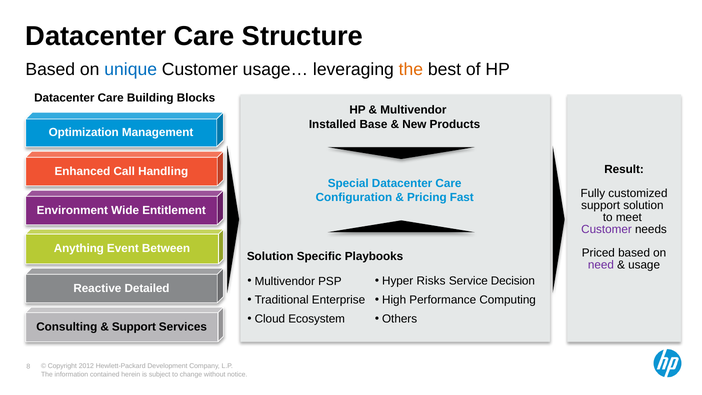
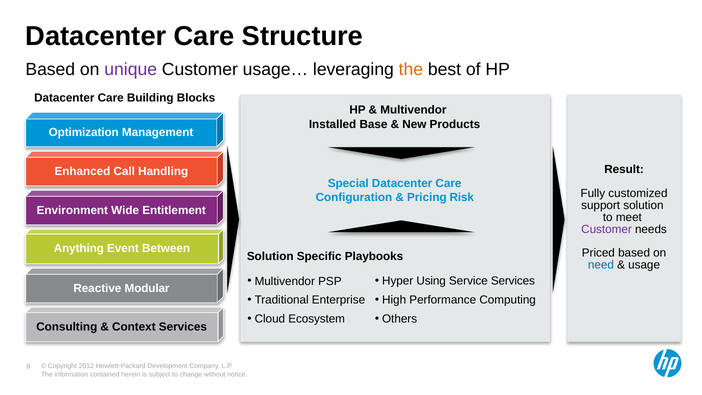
unique colour: blue -> purple (131, 69)
Fast: Fast -> Risk (462, 197)
need colour: purple -> blue (601, 265)
Risks: Risks -> Using (431, 281)
Service Decision: Decision -> Services (513, 281)
Detailed: Detailed -> Modular (147, 288)
Support: Support -> Context (134, 327)
